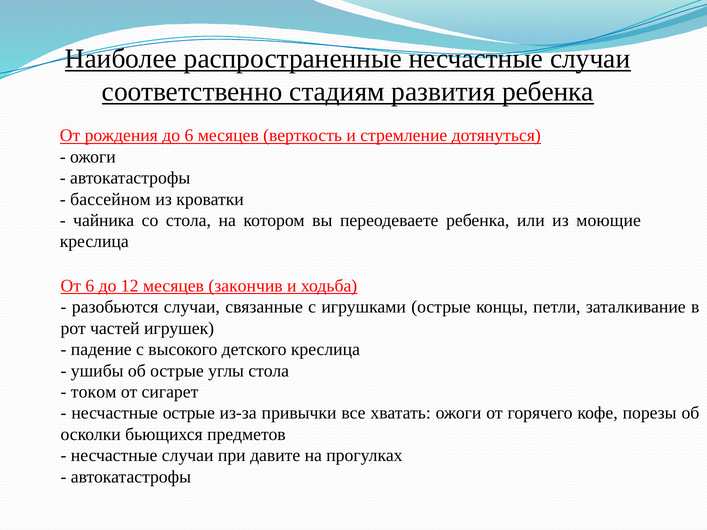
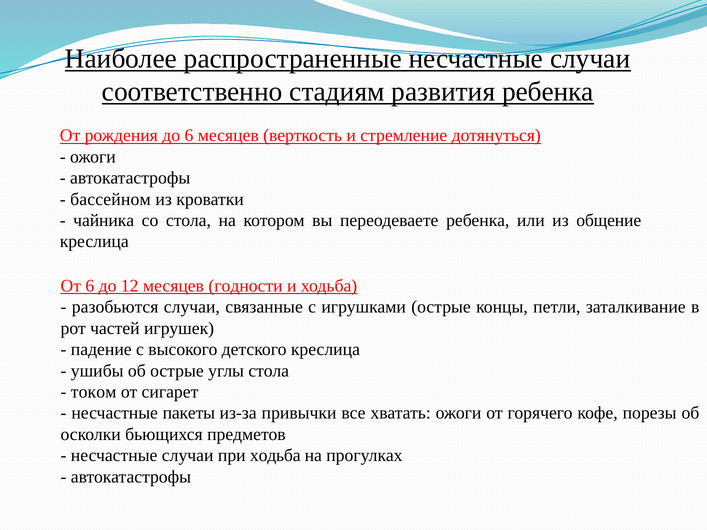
моющие: моющие -> общение (609, 220)
закончив: закончив -> годности (246, 286)
несчастные острые: острые -> пакеты (189, 413)
при давите: давите -> ходьба (275, 456)
